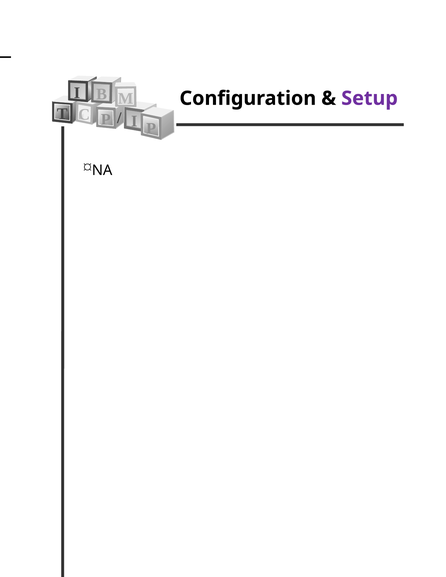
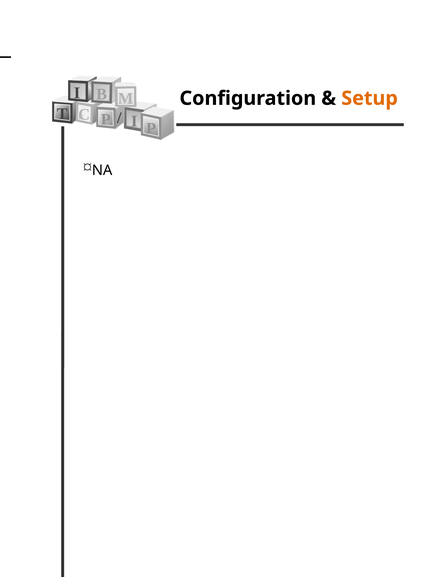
Setup colour: purple -> orange (370, 98)
